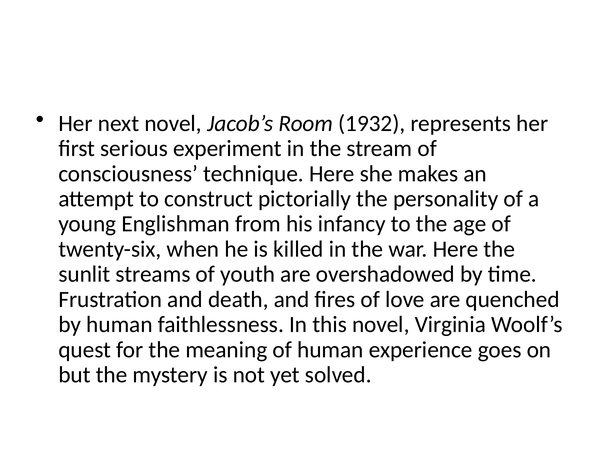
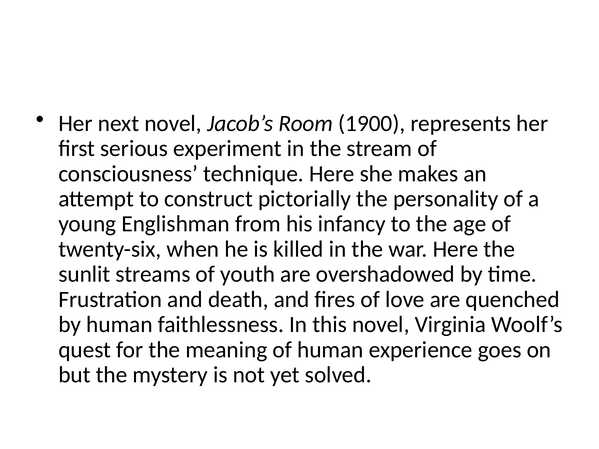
1932: 1932 -> 1900 (372, 123)
